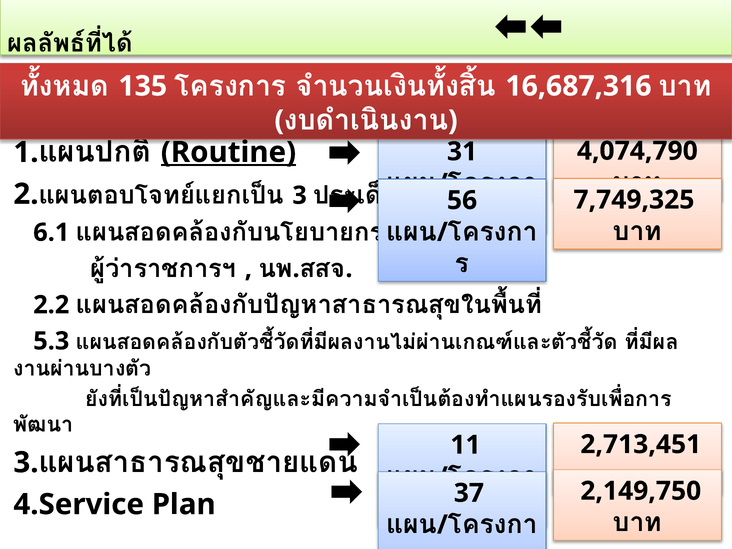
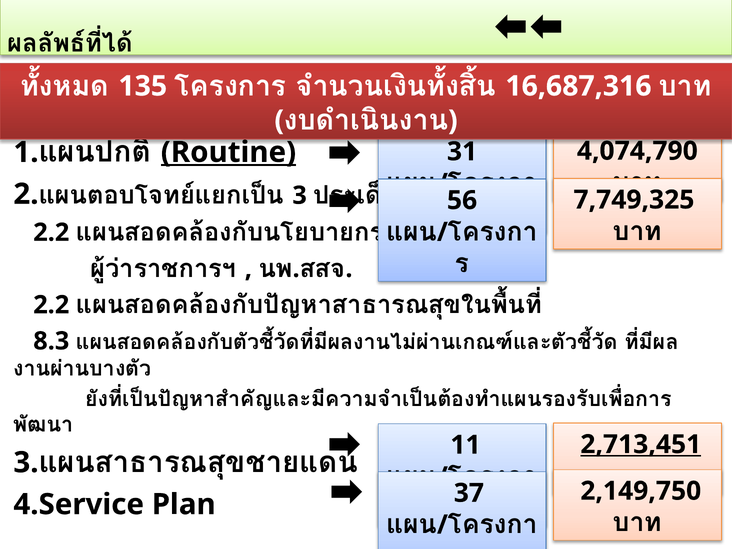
6.1: 6.1 -> 2.2 (51, 232)
5.3: 5.3 -> 8.3 (51, 341)
2,713,451 underline: none -> present (641, 444)
